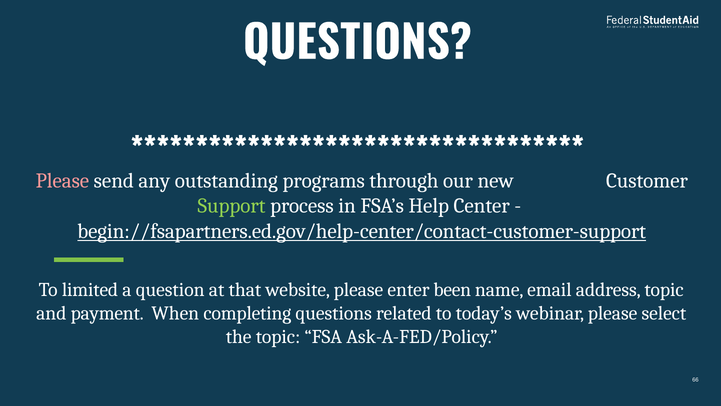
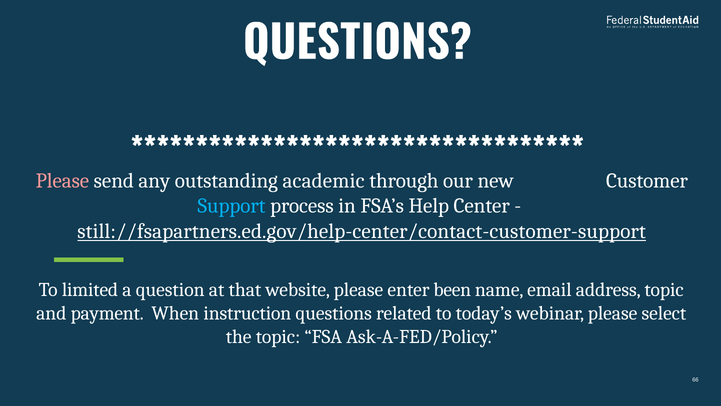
programs: programs -> academic (324, 180)
Support colour: light green -> light blue (232, 206)
begin://fsapartners.ed.gov/help-center/contact-customer-support: begin://fsapartners.ed.gov/help-center/contact-customer-support -> still://fsapartners.ed.gov/help-center/contact-customer-support (362, 231)
completing: completing -> instruction (247, 313)
